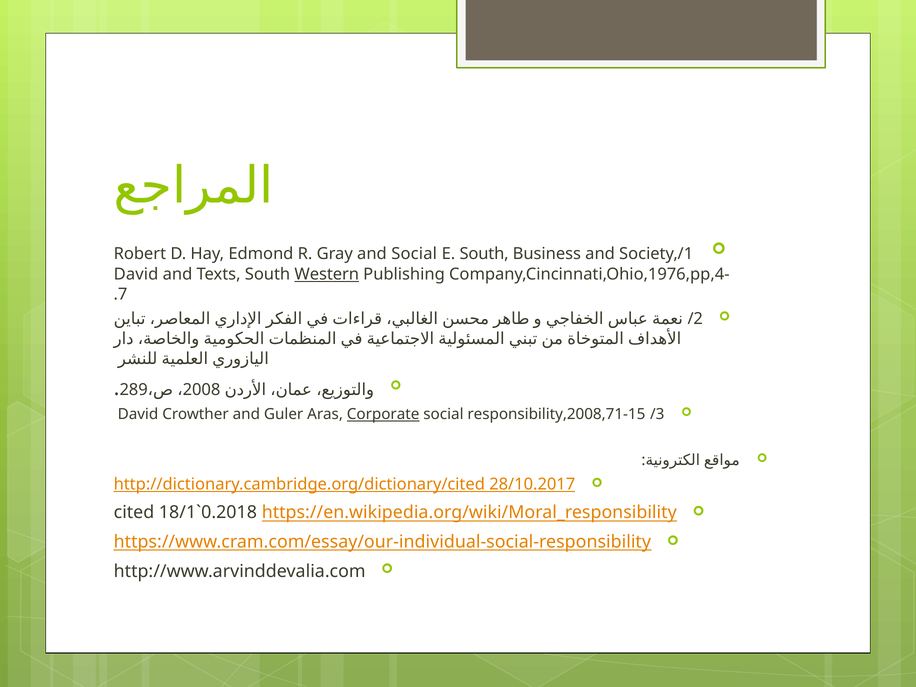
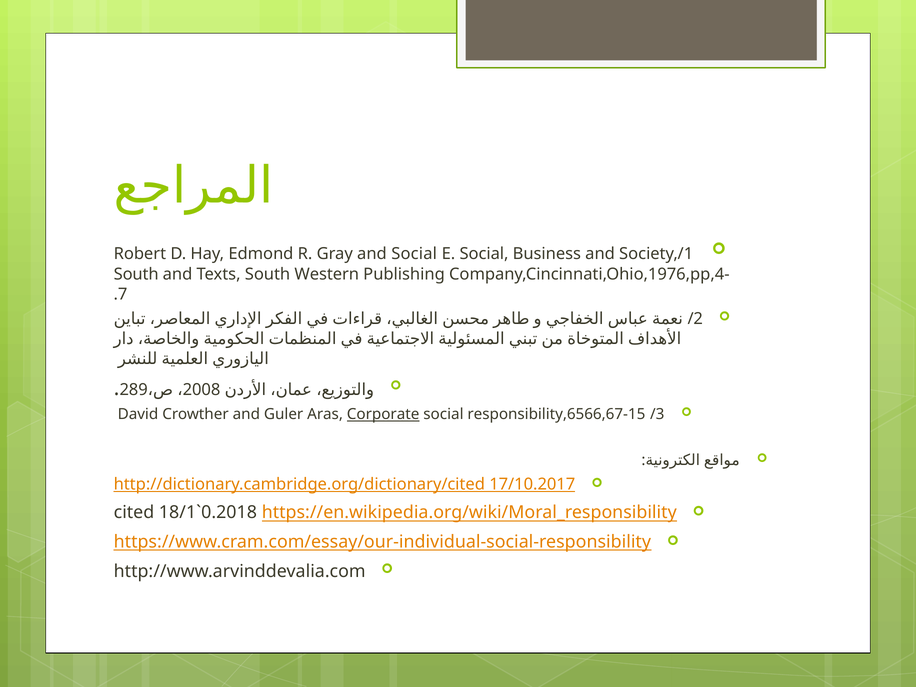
E South: South -> Social (484, 254)
David: David -> South (136, 274)
Western underline: present -> none (327, 274)
responsibility,2008,71-15: responsibility,2008,71-15 -> responsibility,6566,67-15 (556, 414)
28/10.2017: 28/10.2017 -> 17/10.2017 (532, 484)
